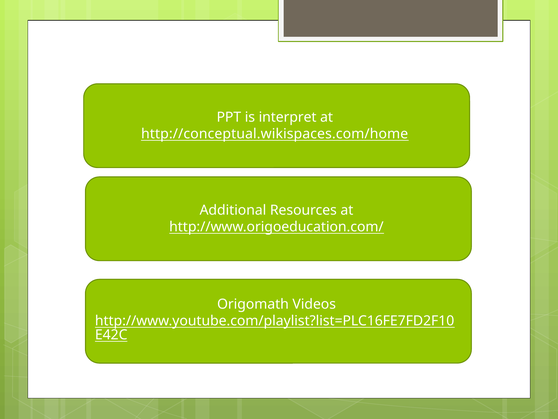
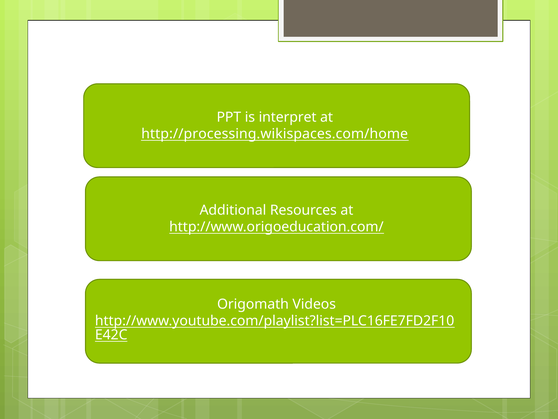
http://conceptual.wikispaces.com/home: http://conceptual.wikispaces.com/home -> http://processing.wikispaces.com/home (275, 134)
